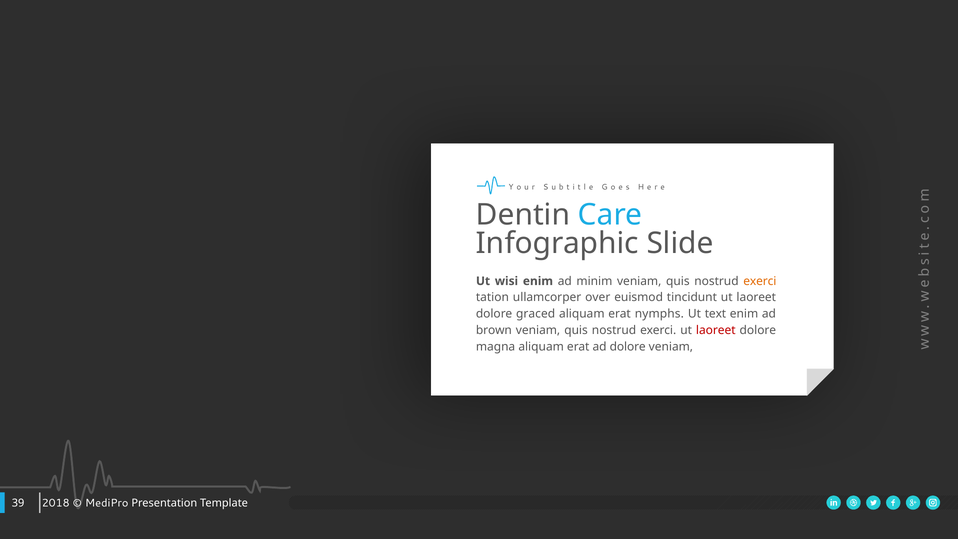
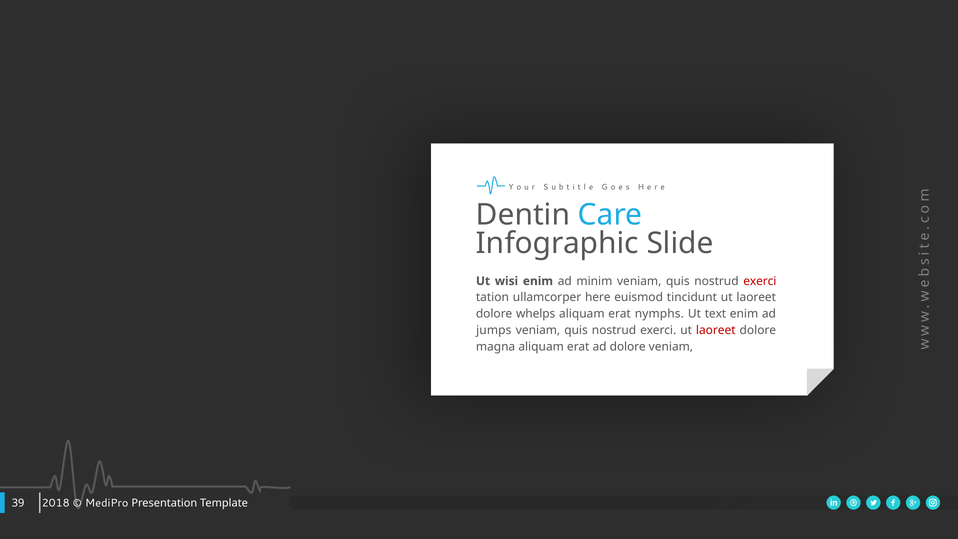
exerci colour: orange -> red (760, 281)
over: over -> here (598, 297)
graced: graced -> whelps (536, 314)
brown: brown -> jumps (494, 330)
